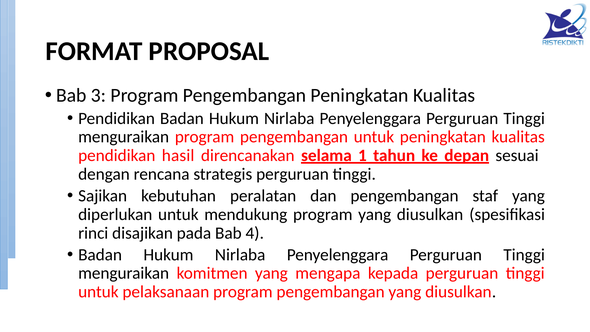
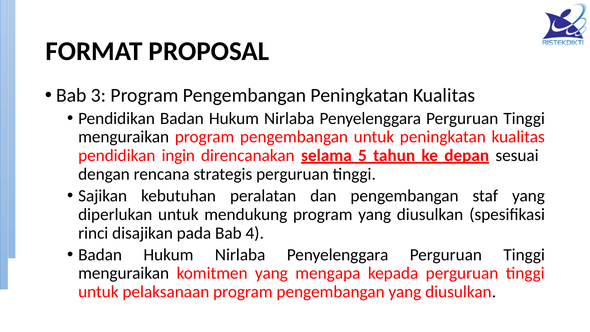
hasil: hasil -> ingin (178, 155)
1: 1 -> 5 (362, 155)
